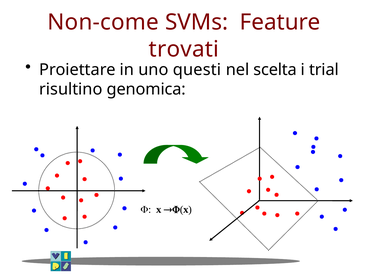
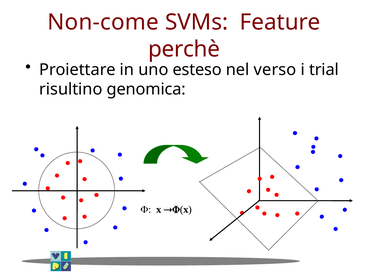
trovati: trovati -> perchè (184, 49)
questi: questi -> esteso (197, 70)
scelta: scelta -> verso (275, 70)
